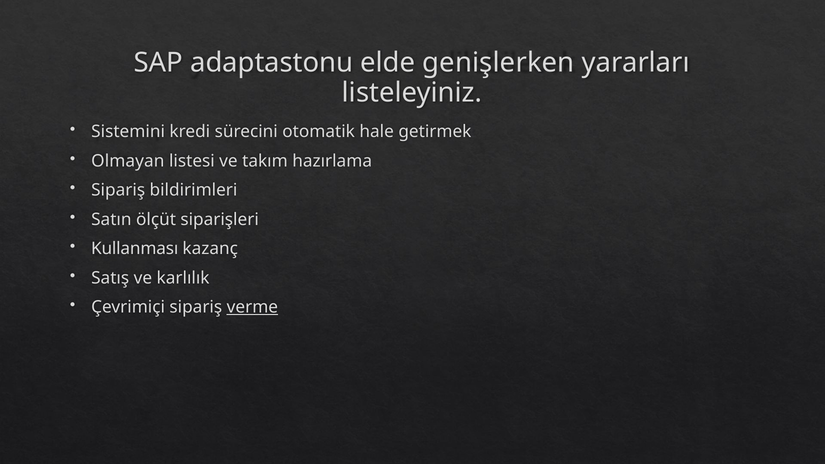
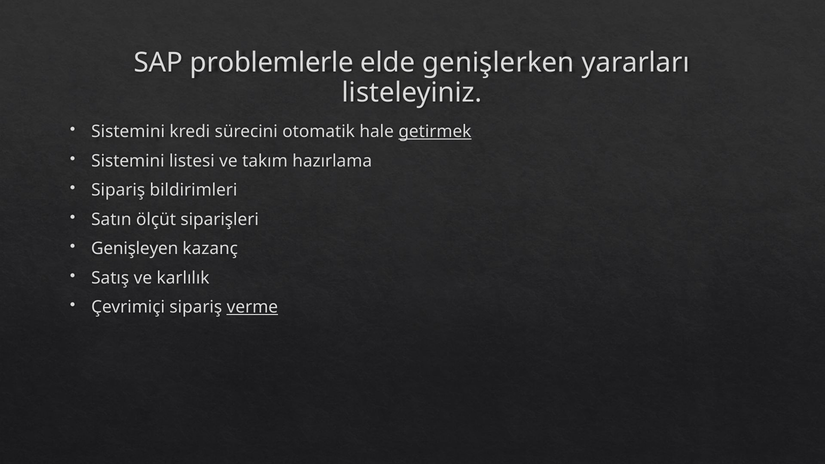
adaptastonu: adaptastonu -> problemlerle (272, 63)
getirmek underline: none -> present (435, 132)
Olmayan: Olmayan -> Sistemini (128, 161)
Kullanması: Kullanması -> Genişleyen (135, 249)
